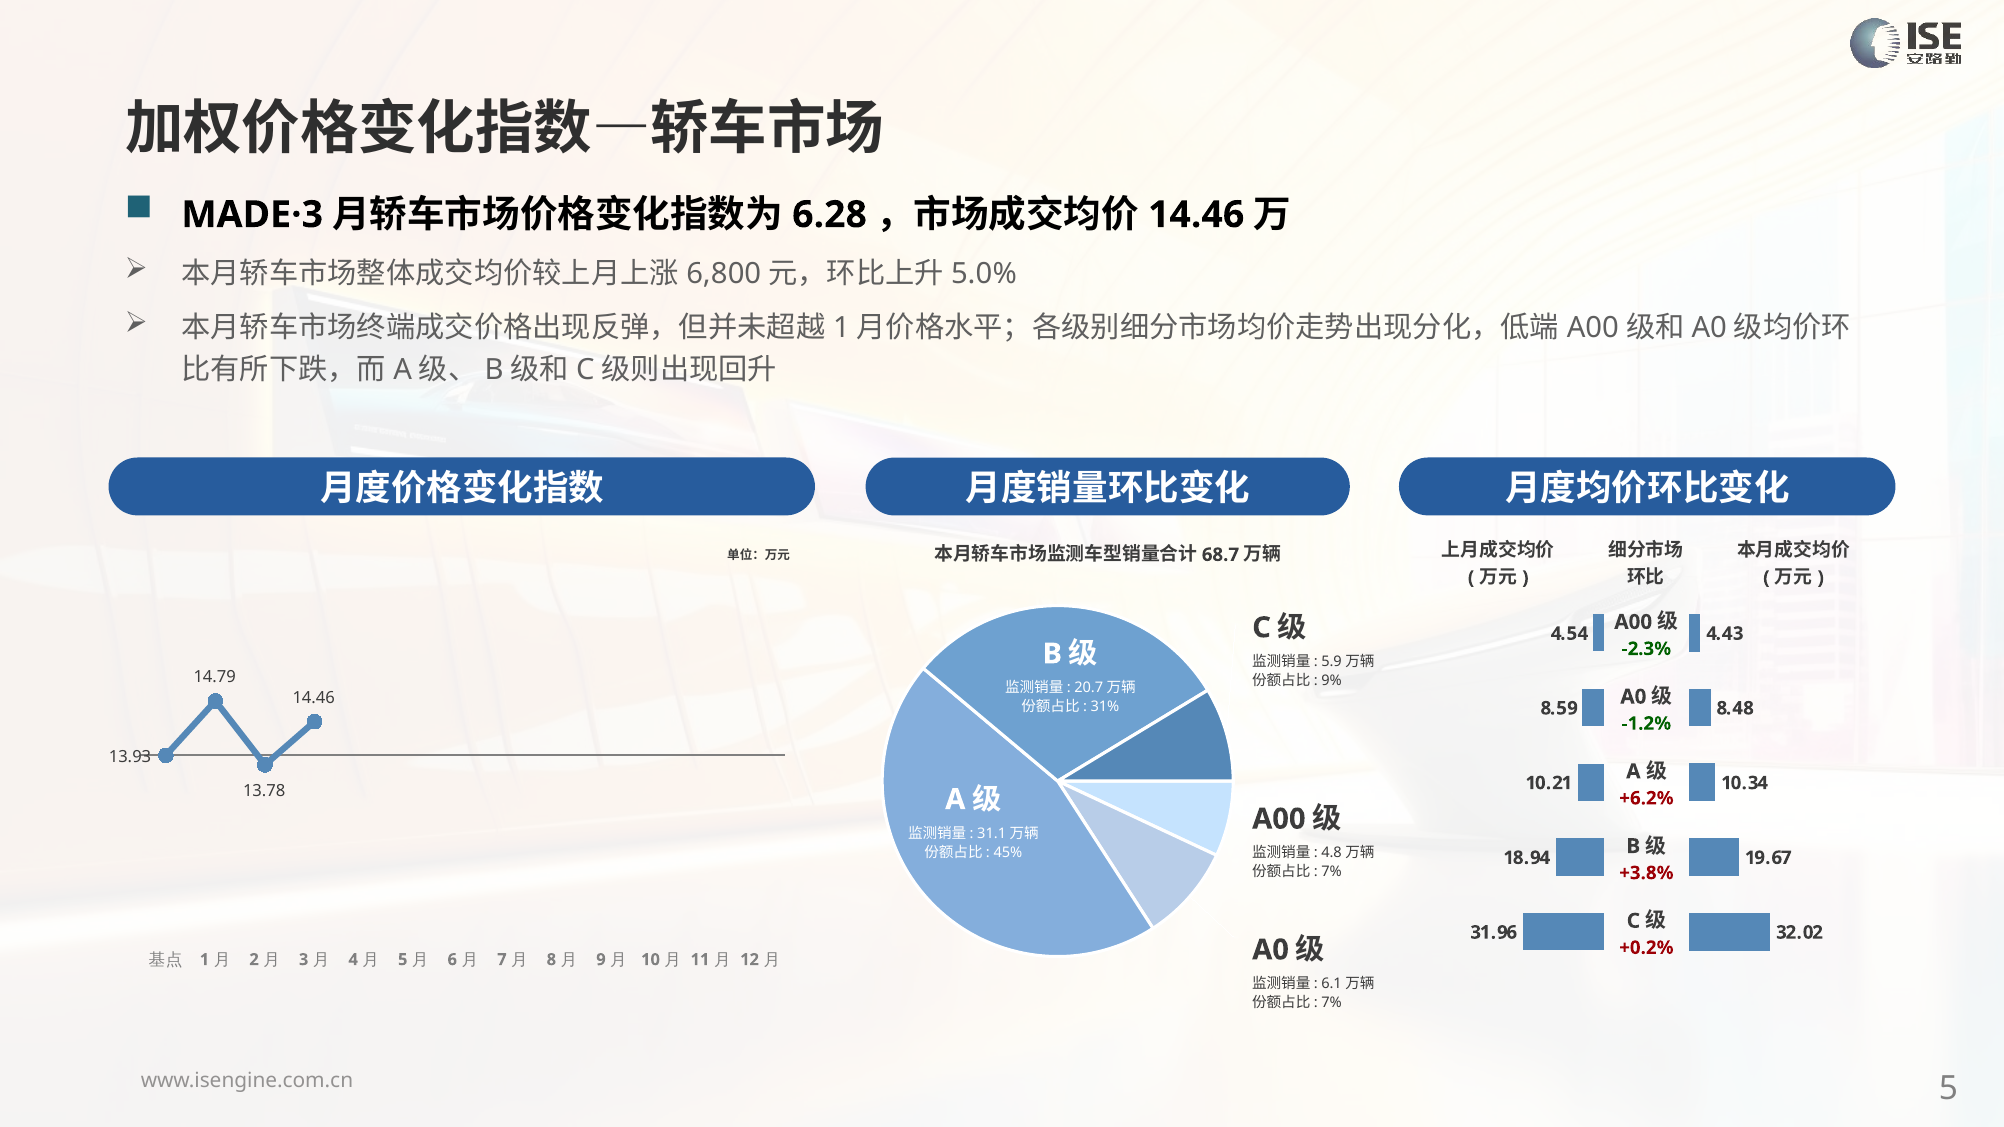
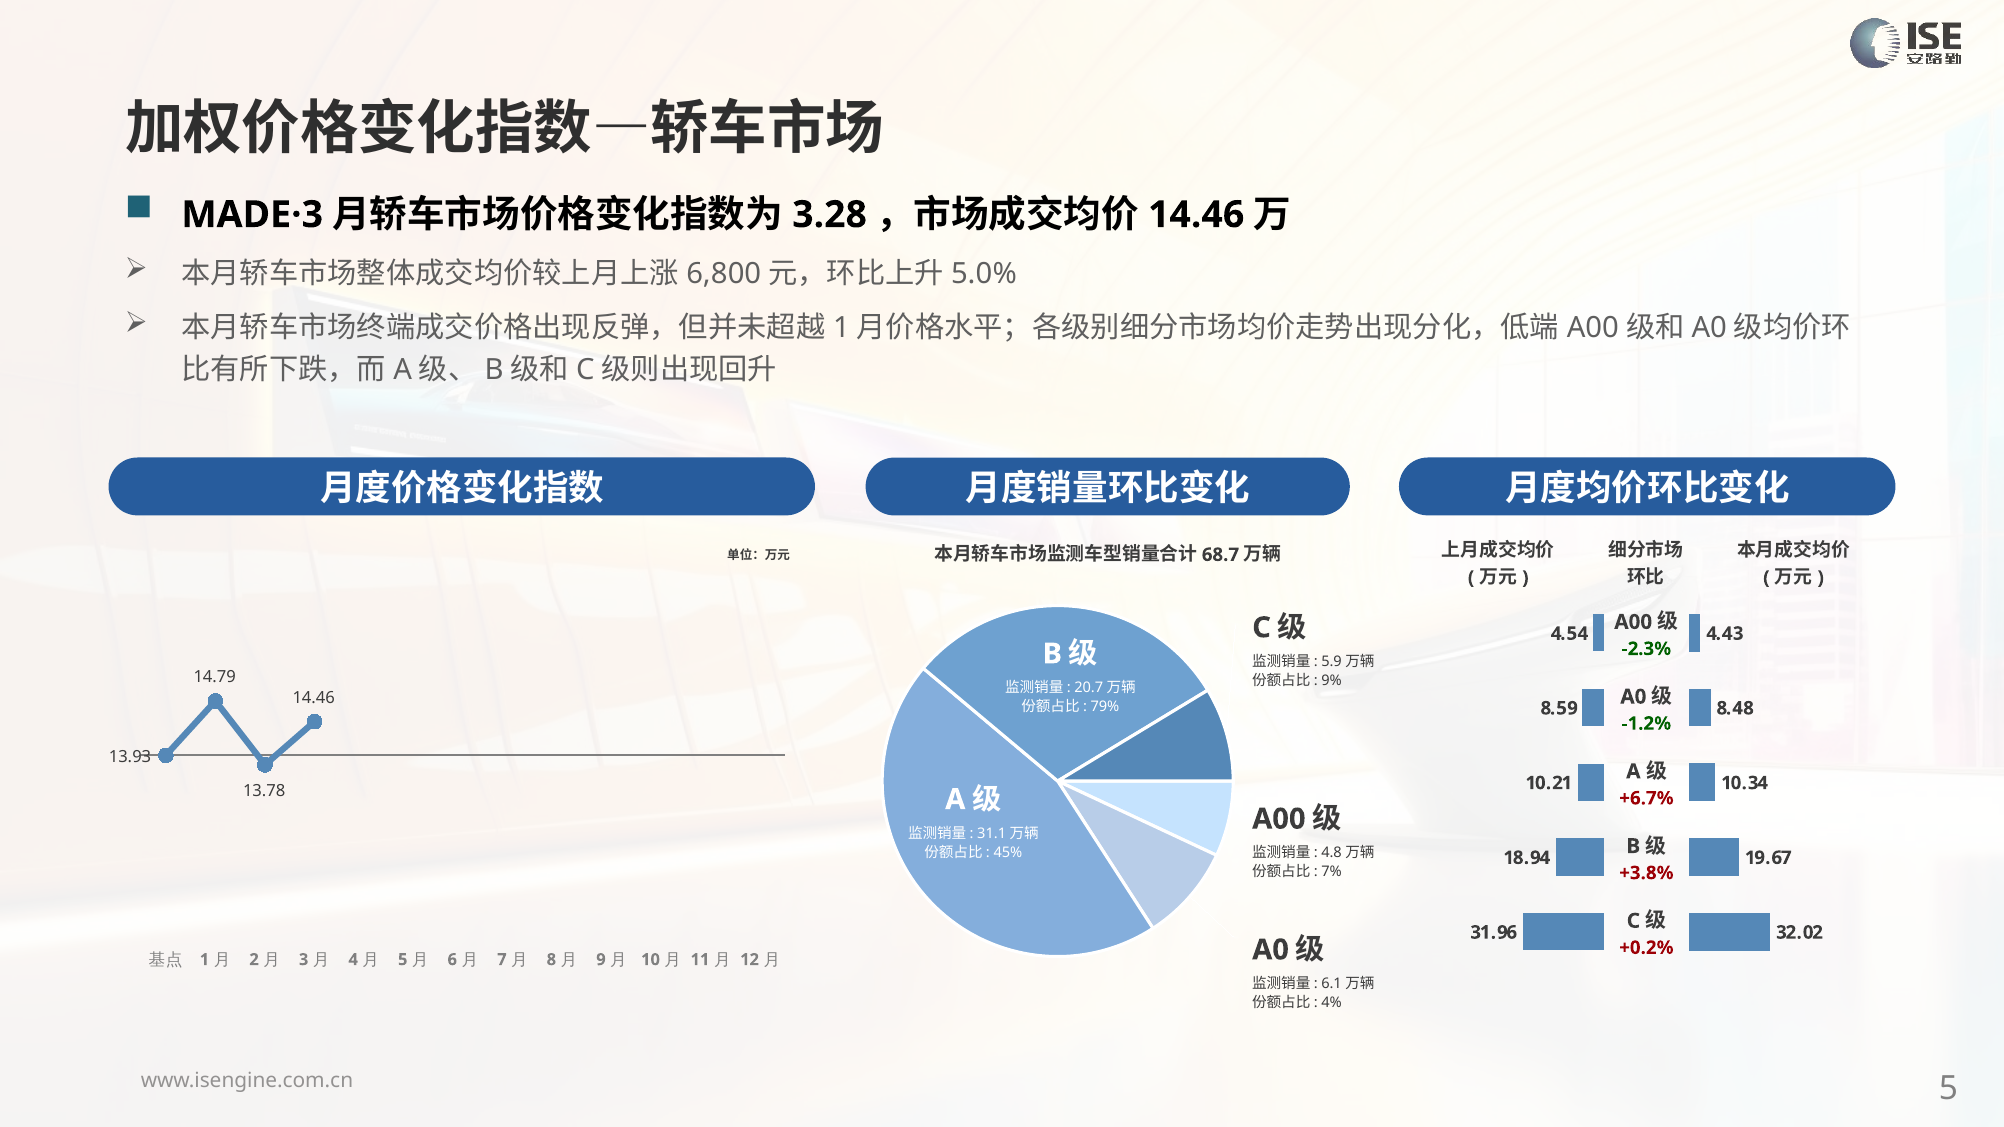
6.28: 6.28 -> 3.28 (830, 215)
31%: 31% -> 79% (1105, 707)
+6.2%: +6.2% -> +6.7% (1646, 798)
7%: 7% -> 4% (1331, 1003)
